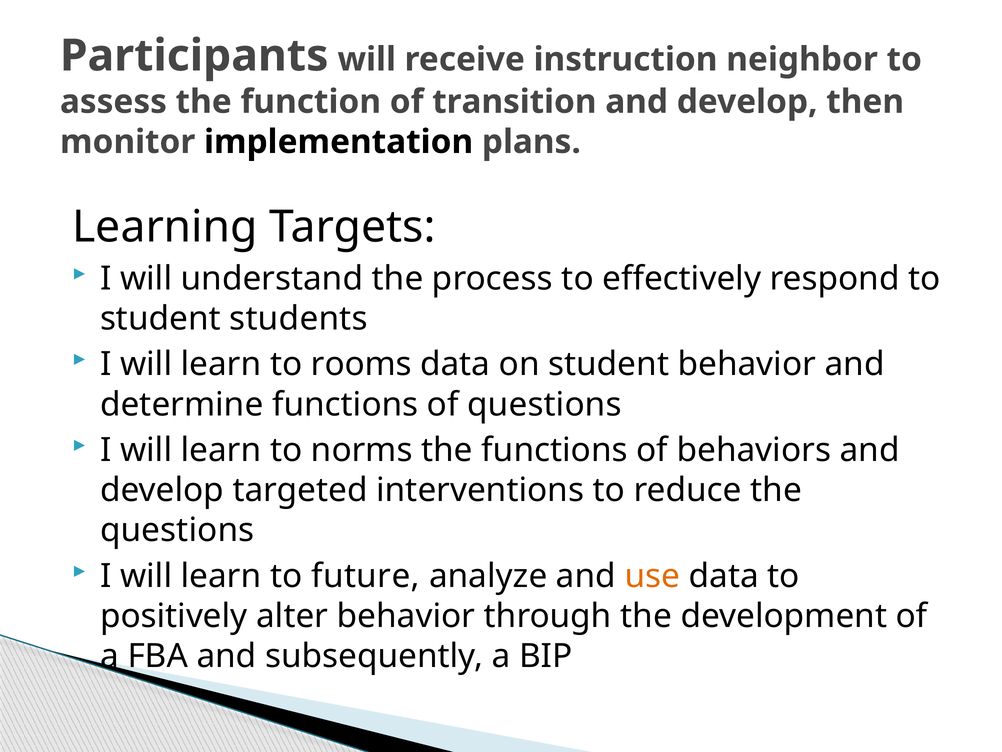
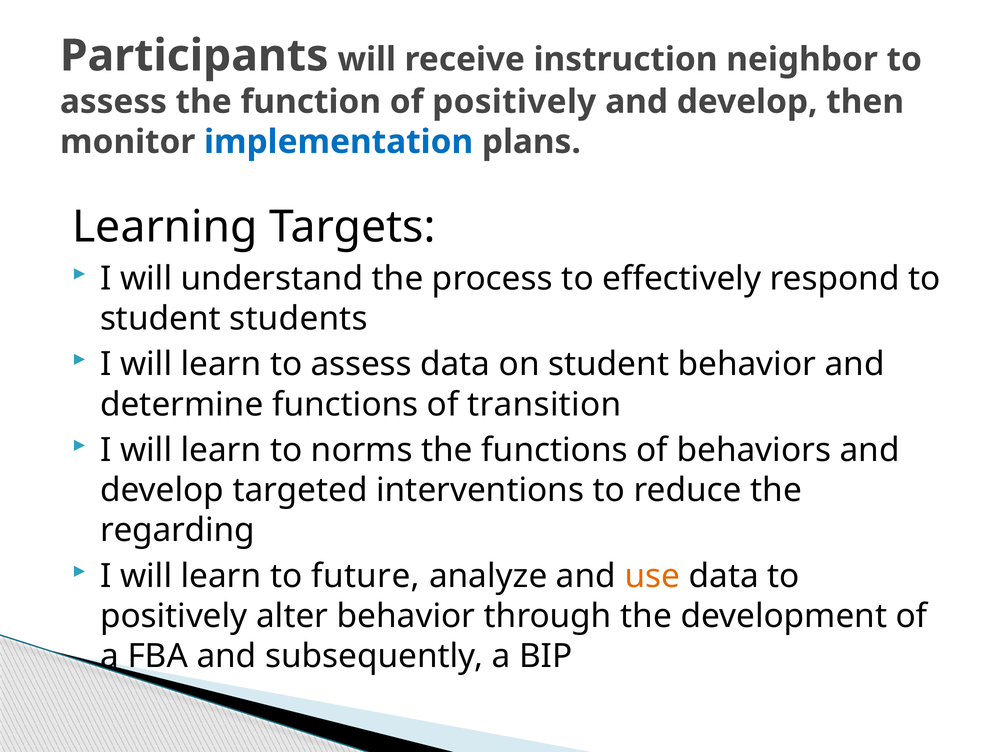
of transition: transition -> positively (514, 102)
implementation colour: black -> blue (339, 142)
learn to rooms: rooms -> assess (361, 364)
of questions: questions -> transition (544, 404)
questions: questions -> regarding (177, 530)
